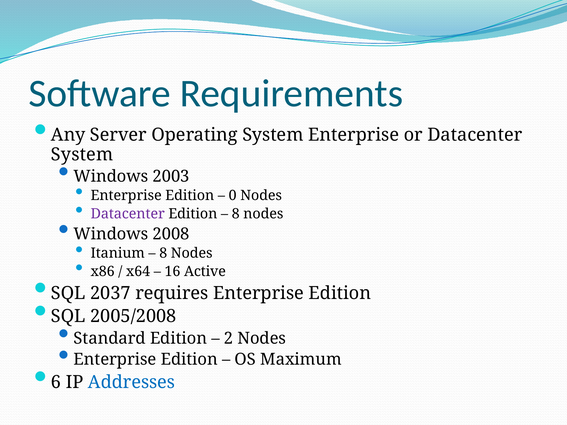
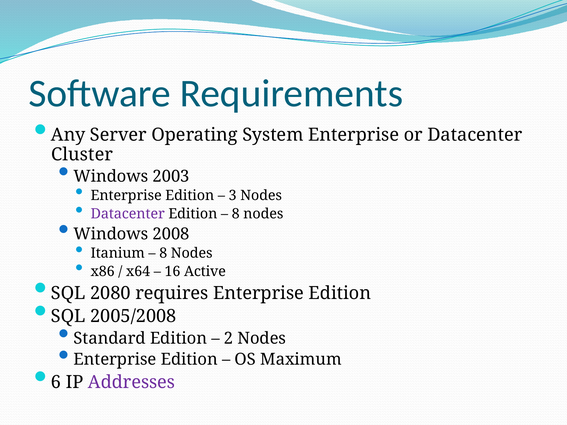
System: System -> Cluster (82, 154)
0: 0 -> 3 (233, 196)
2037: 2037 -> 2080 (110, 293)
Addresses colour: blue -> purple (132, 382)
